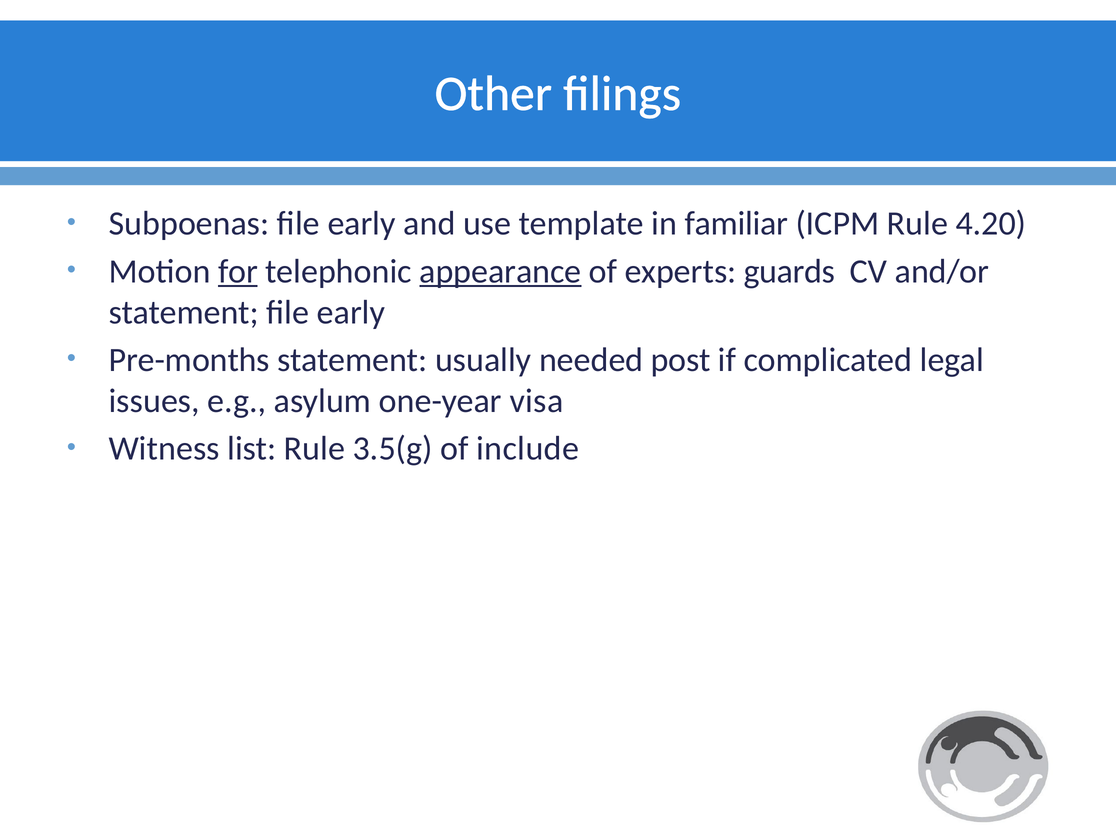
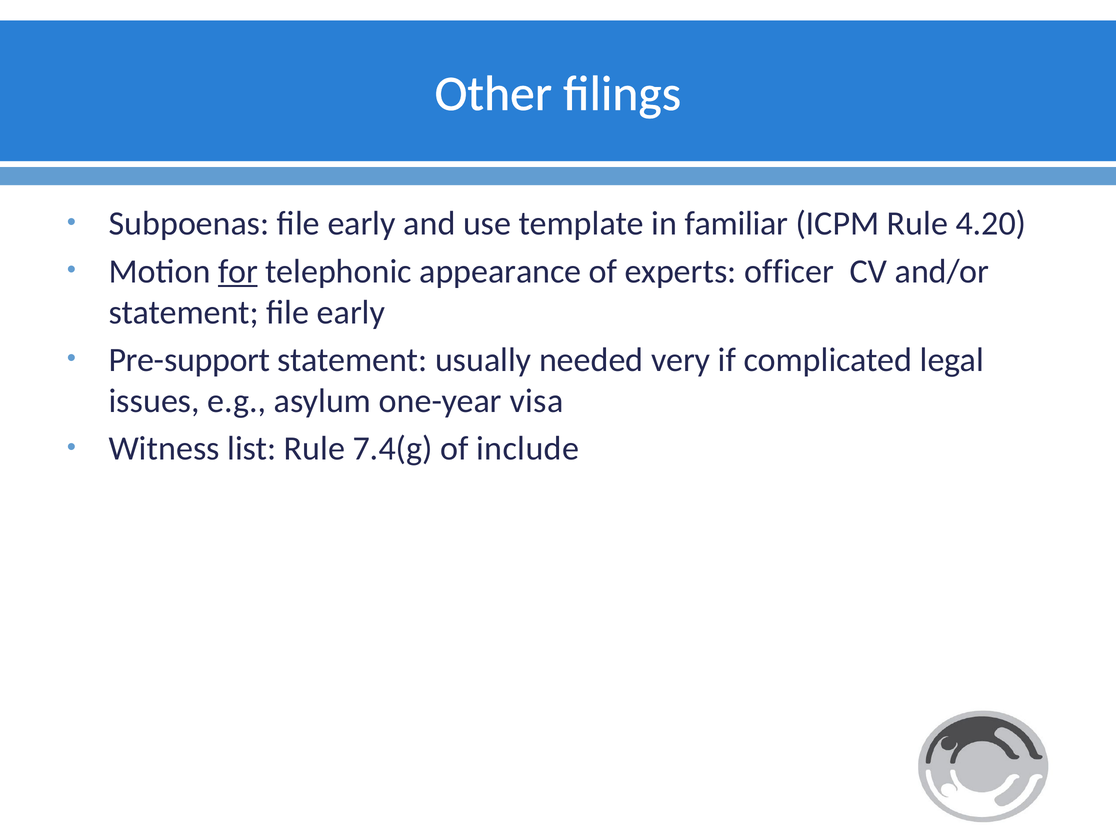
appearance underline: present -> none (500, 271)
guards: guards -> officer (789, 271)
Pre-months: Pre-months -> Pre-support (189, 360)
post: post -> very (681, 360)
3.5(g: 3.5(g -> 7.4(g (393, 449)
